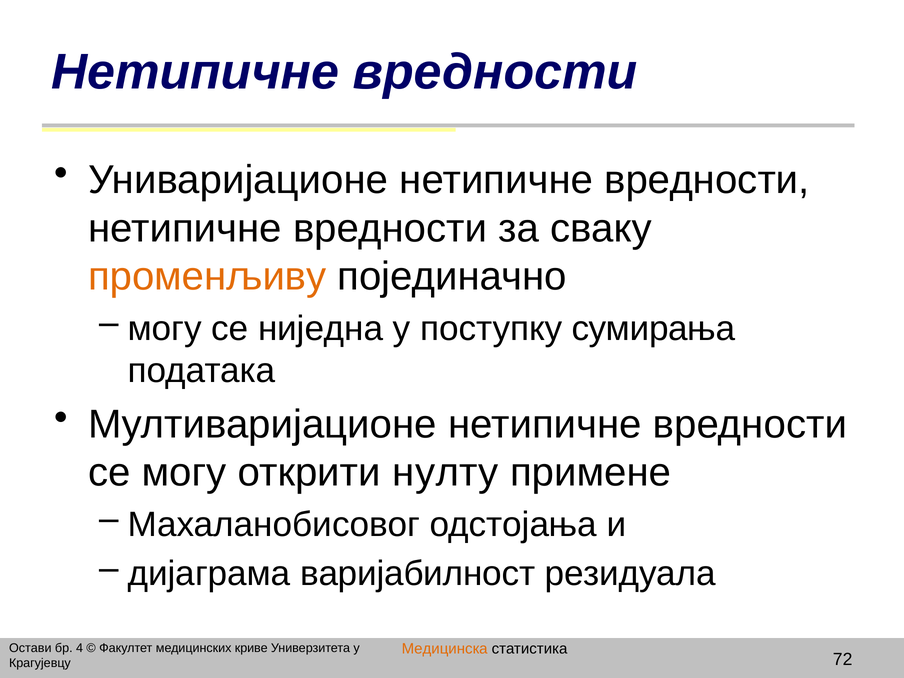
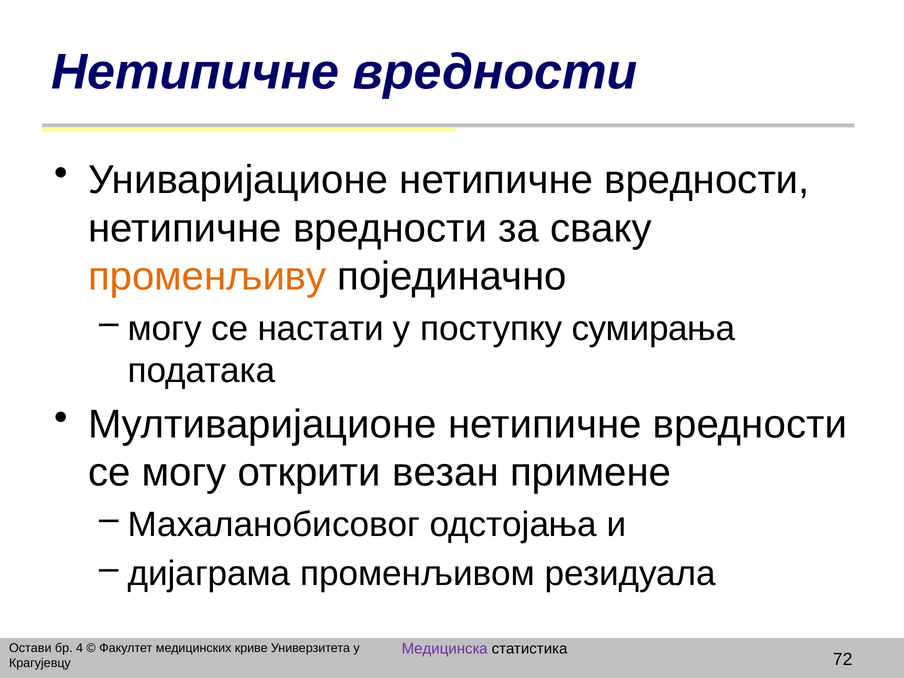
ниједна: ниједна -> настати (321, 329)
нулту: нулту -> везан (446, 473)
варијабилност: варијабилност -> променљивом (418, 574)
Медицинска colour: orange -> purple (445, 649)
